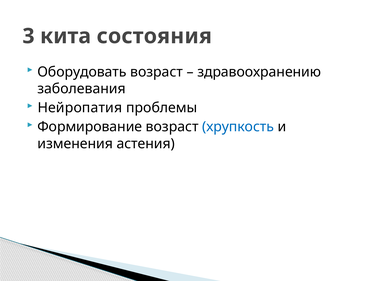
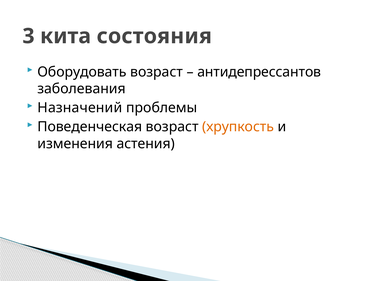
здравоохранению: здравоохранению -> антидепрессантов (259, 72)
Нейропатия: Нейропатия -> Назначений (80, 108)
Формирование: Формирование -> Поведенческая (90, 127)
хрупкость colour: blue -> orange (238, 127)
